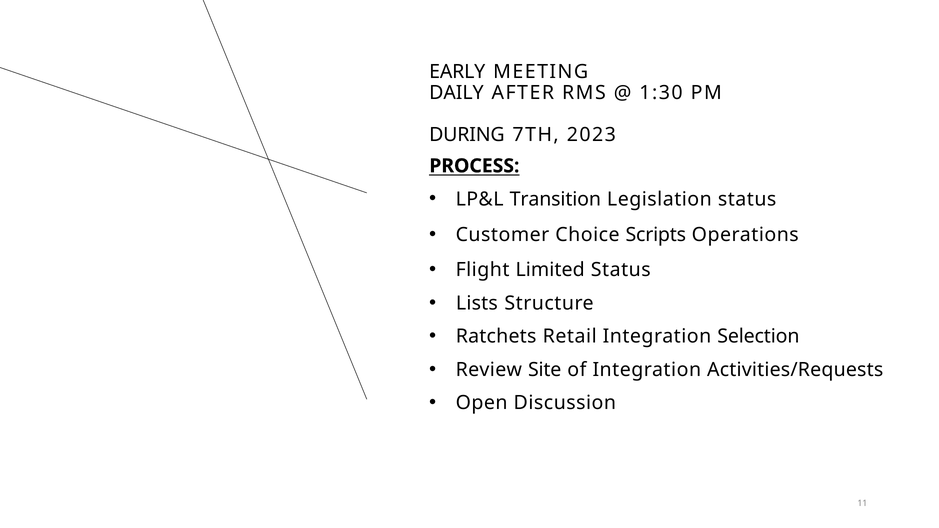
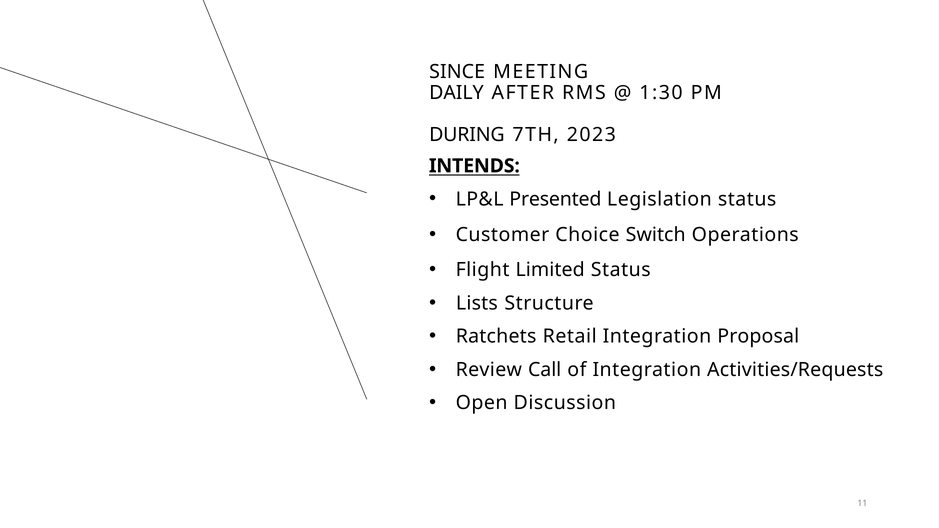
EARLY: EARLY -> SINCE (457, 72)
PROCESS: PROCESS -> INTENDS (474, 166)
Transition: Transition -> Presented (555, 199)
Scripts: Scripts -> Switch (656, 235)
Selection: Selection -> Proposal (758, 337)
Site: Site -> Call (545, 370)
